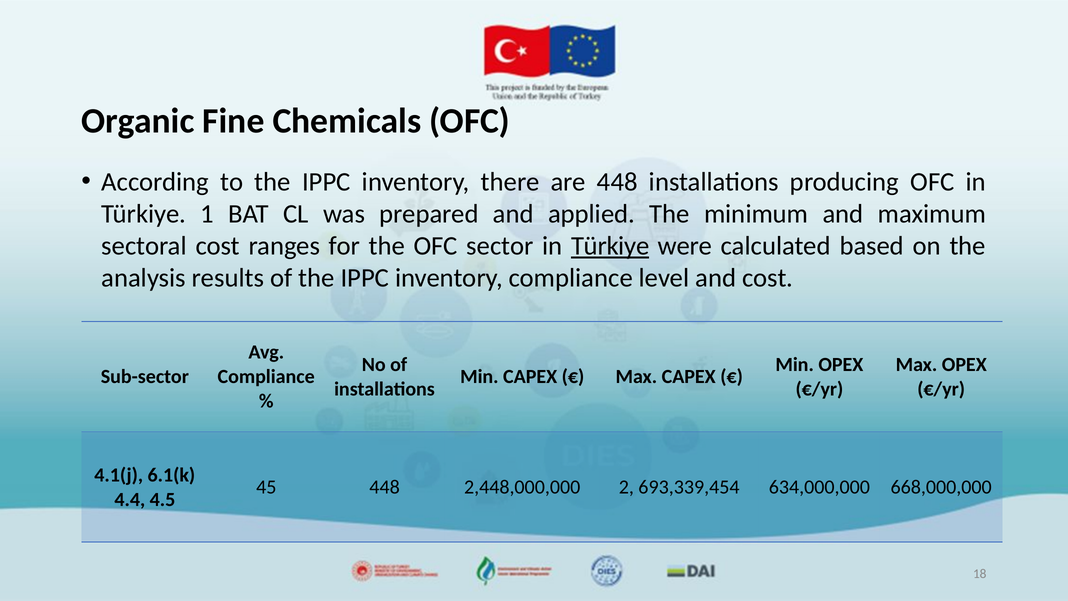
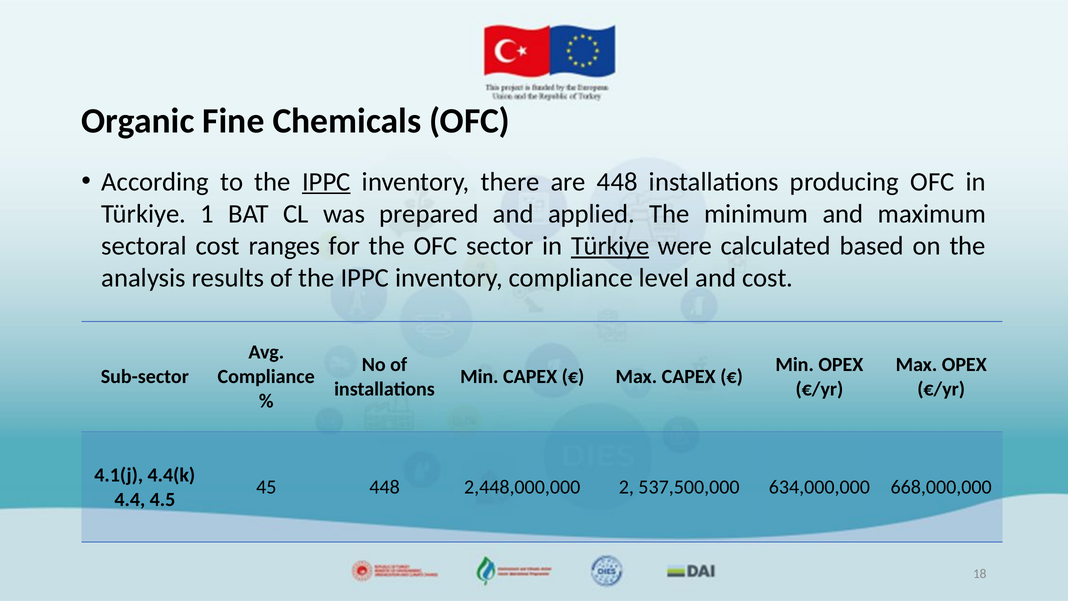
IPPC underline: none -> present (326, 182)
6.1(k: 6.1(k -> 4.4(k (171, 475)
693,339,454: 693,339,454 -> 537,500,000 (689, 487)
